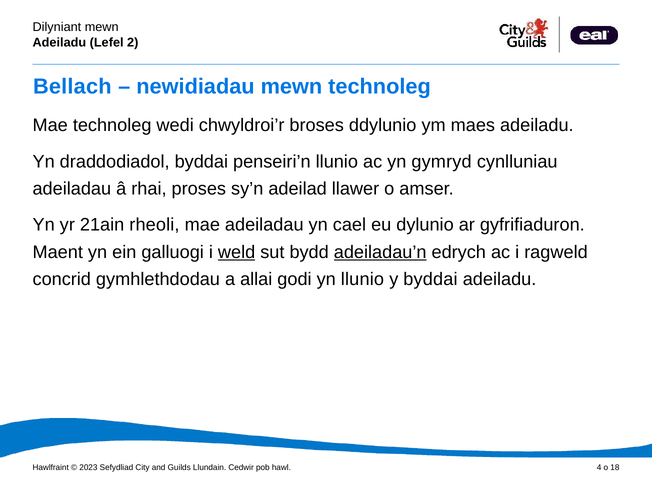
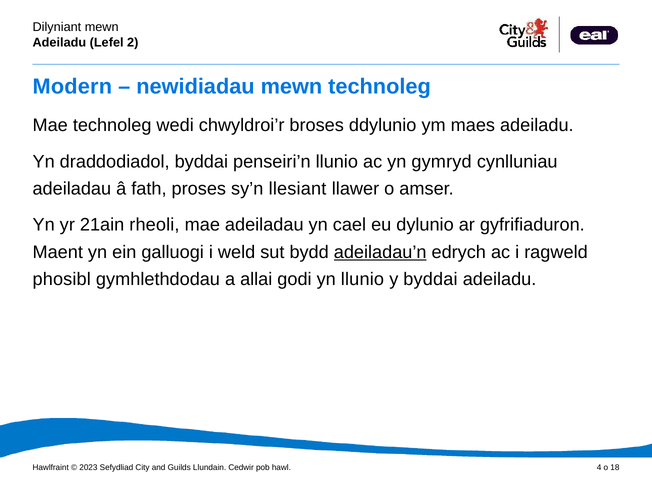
Bellach: Bellach -> Modern (72, 86)
rhai: rhai -> fath (149, 189)
adeilad: adeilad -> llesiant (298, 189)
weld underline: present -> none (237, 252)
concrid: concrid -> phosibl (62, 279)
